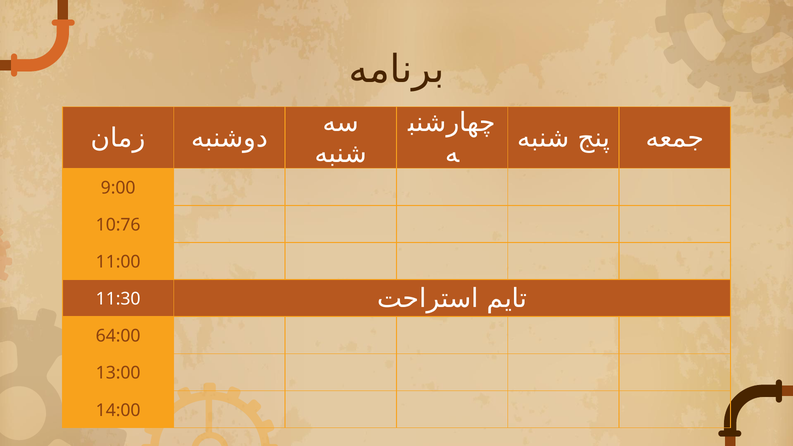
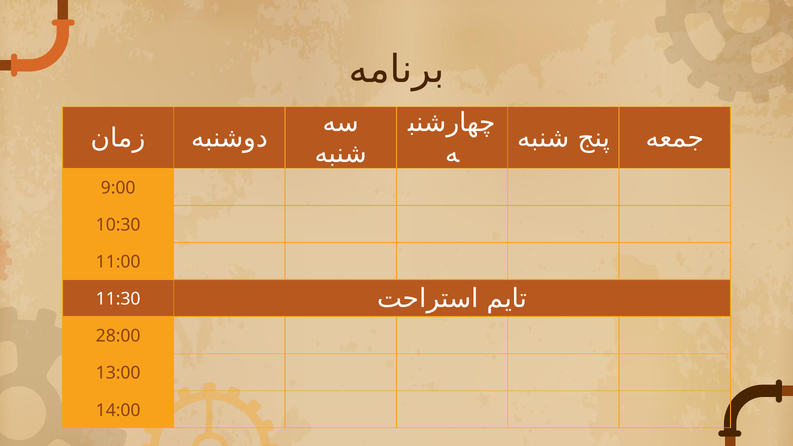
10:76: 10:76 -> 10:30 (118, 225)
64:00: 64:00 -> 28:00 (118, 336)
